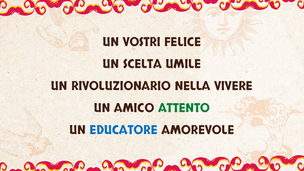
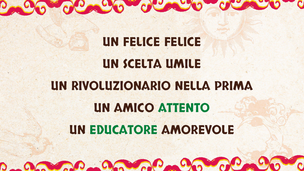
UN VOSTRI: VOSTRI -> FELICE (142, 42)
VIVERE: VIVERE -> PRIMA (234, 86)
EDUCATORE colour: blue -> green (124, 130)
